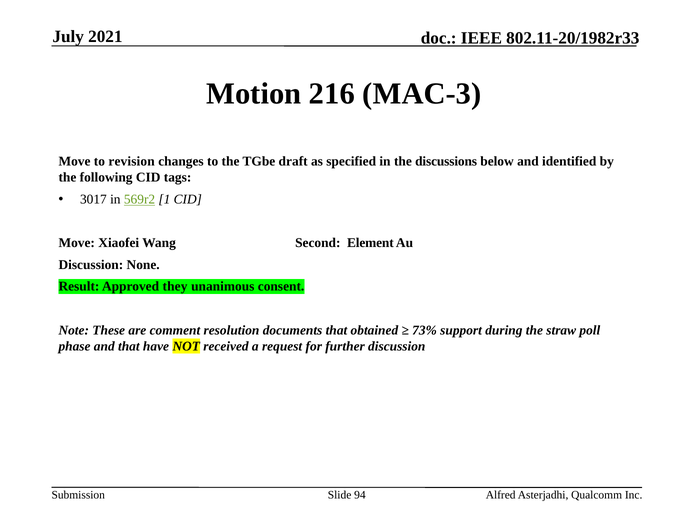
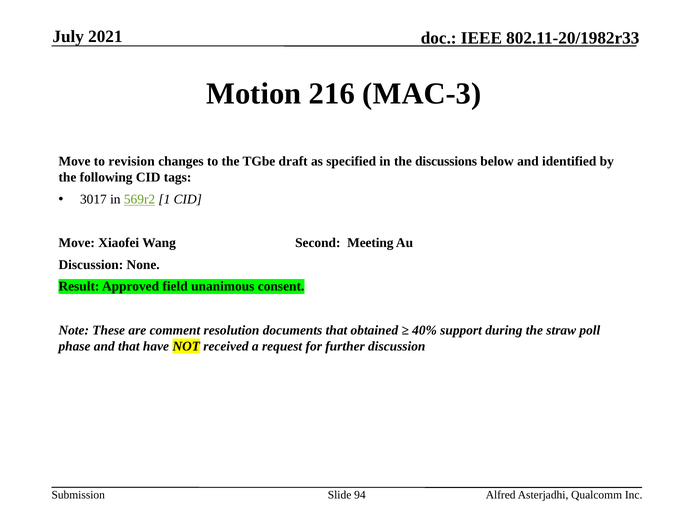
Element: Element -> Meeting (370, 243)
they: they -> field (175, 287)
73%: 73% -> 40% (425, 330)
